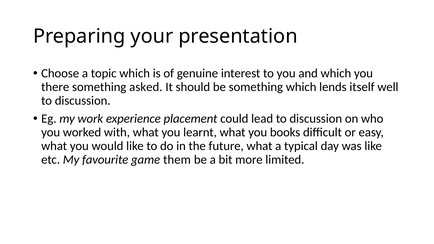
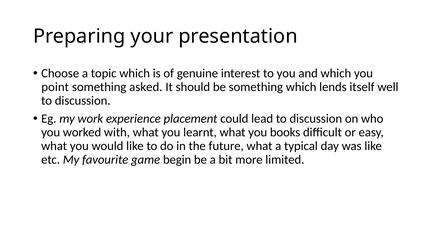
there: there -> point (55, 87)
them: them -> begin (177, 160)
